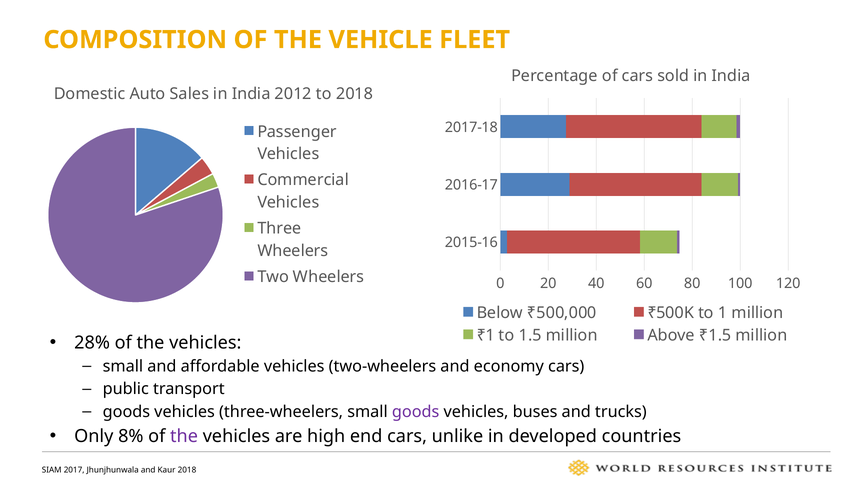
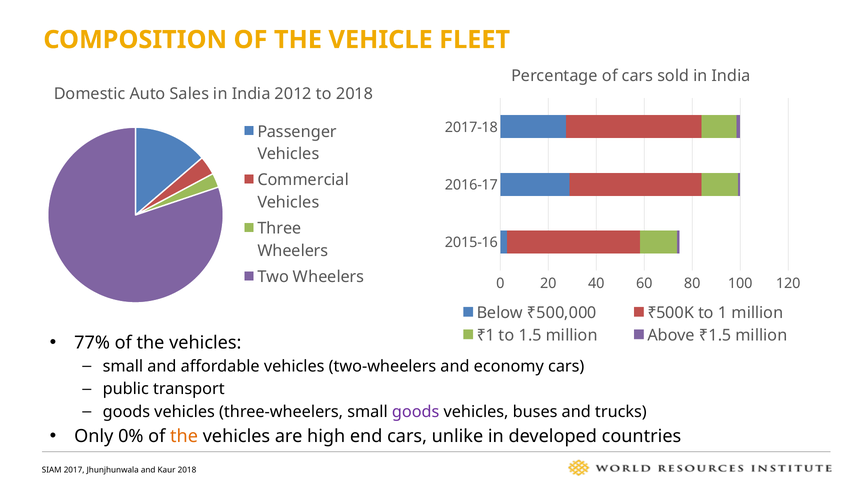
28%: 28% -> 77% (92, 342)
8%: 8% -> 0% (131, 436)
the colour: purple -> orange (184, 436)
